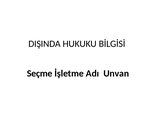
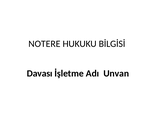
DIŞINDA: DIŞINDA -> NOTERE (44, 44)
Seçme: Seçme -> Davası (40, 73)
